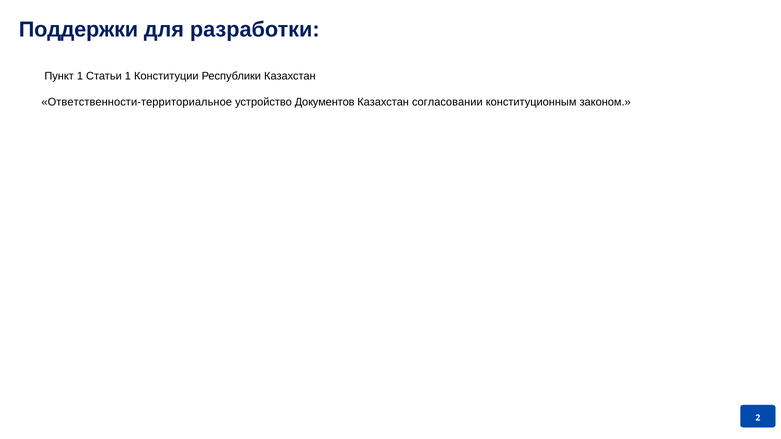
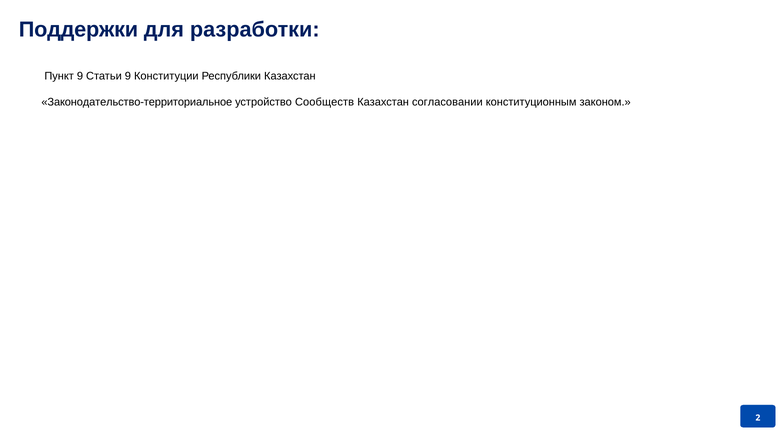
Пункт 1: 1 -> 9 (80, 76)
Статьи 1: 1 -> 9 (128, 76)
Ответственности-территориальное: Ответственности-территориальное -> Законодательство-территориальное (137, 102)
Документов: Документов -> Сообществ (325, 102)
